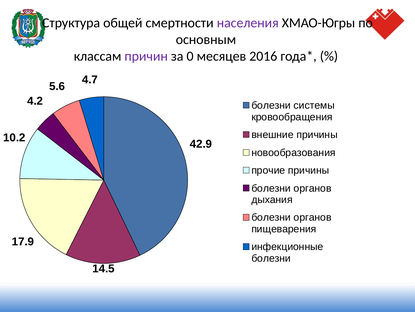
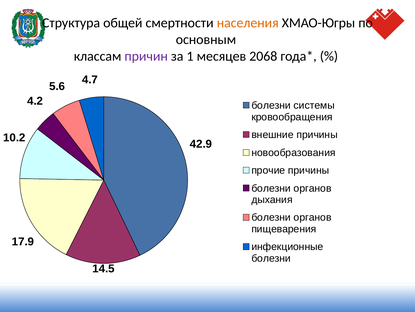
населения colour: purple -> orange (248, 23)
0: 0 -> 1 (190, 56)
2016: 2016 -> 2068 (263, 56)
